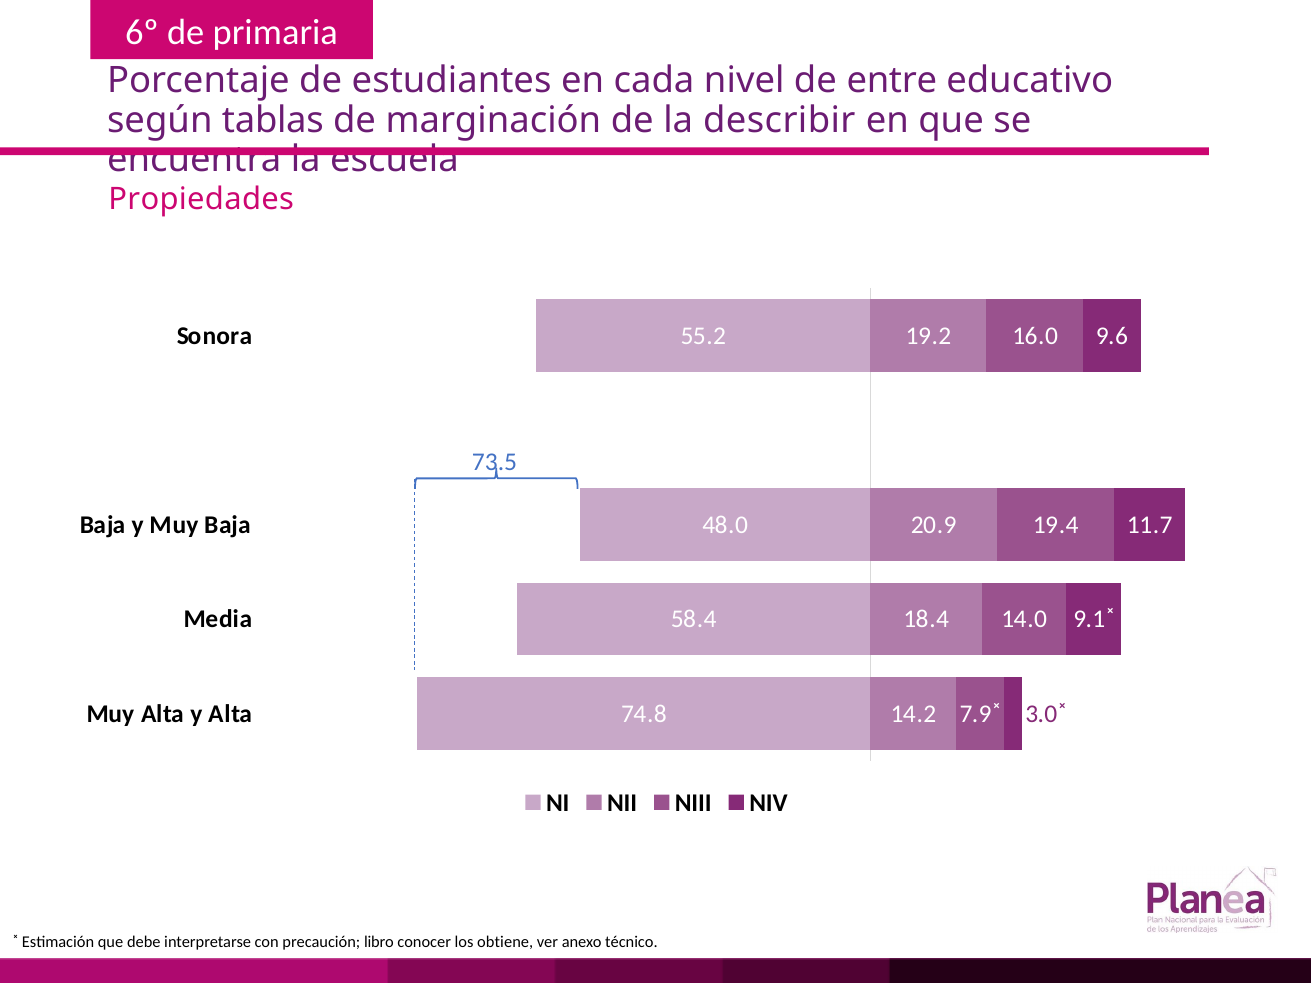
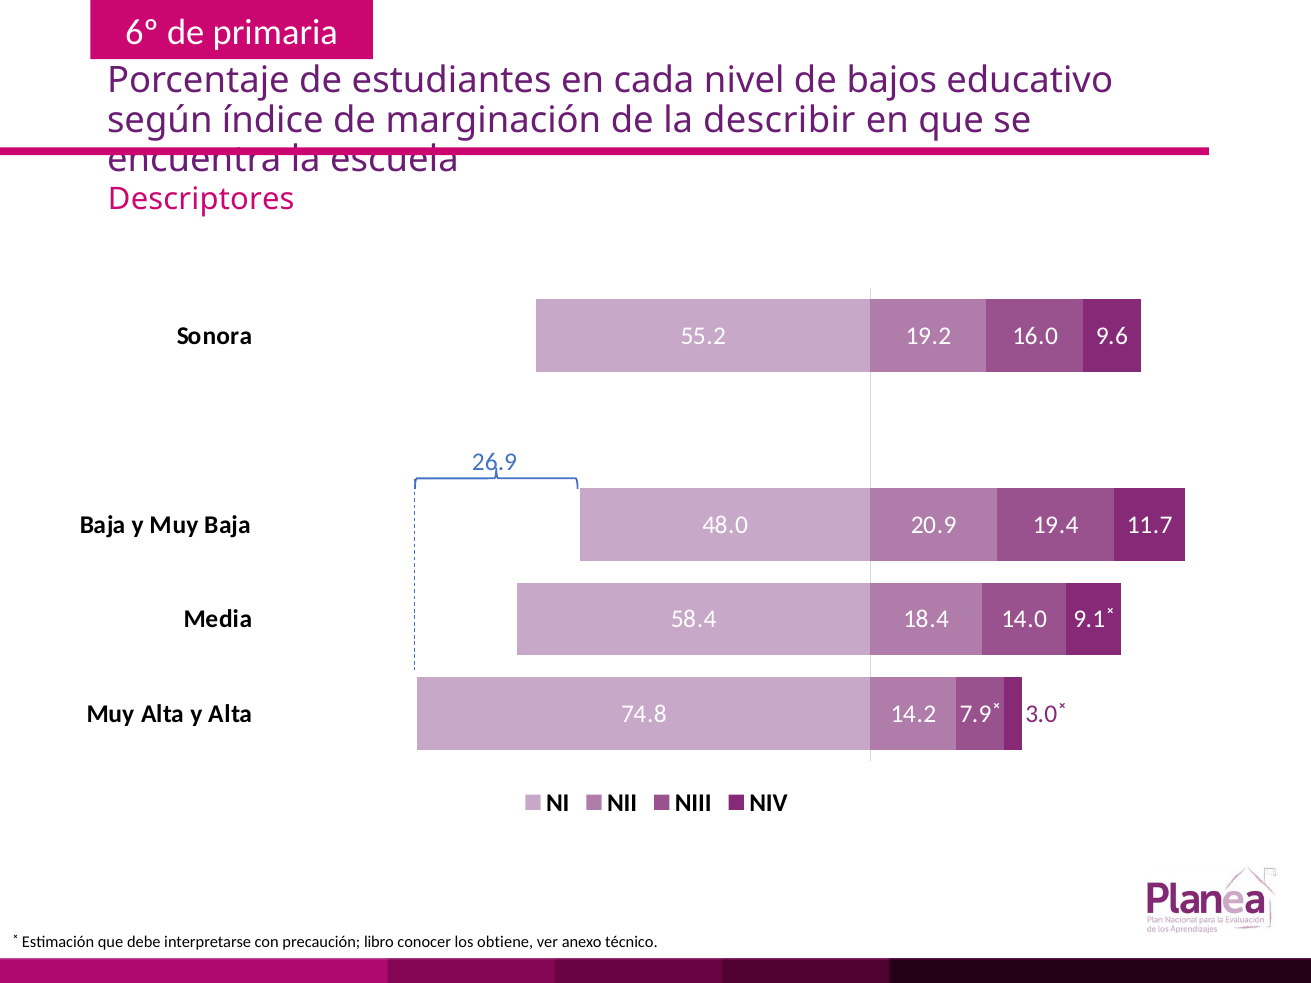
entre: entre -> bajos (892, 81)
tablas: tablas -> índice (273, 120)
Propiedades: Propiedades -> Descriptores (201, 199)
73.5: 73.5 -> 26.9 (495, 462)
